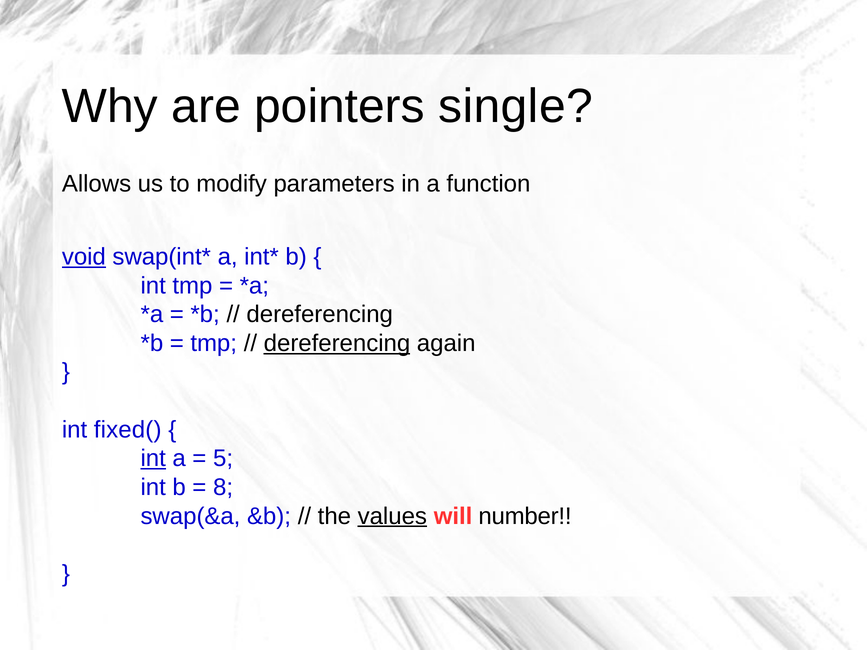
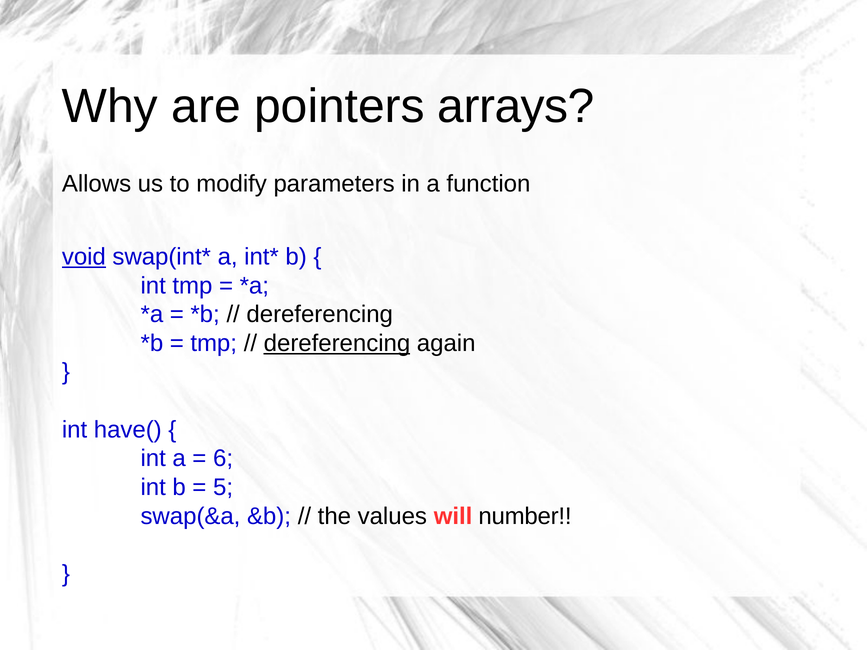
single: single -> arrays (516, 106)
fixed(: fixed( -> have( (128, 430)
int underline: present -> none (153, 459)
5: 5 -> 6 (223, 459)
8: 8 -> 5 (223, 487)
values underline: present -> none (392, 516)
